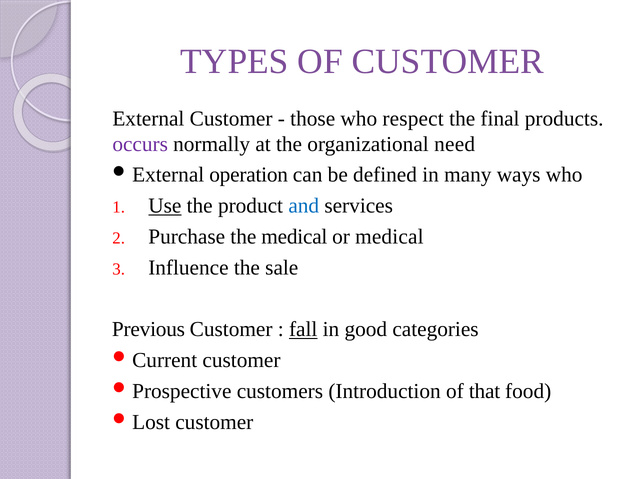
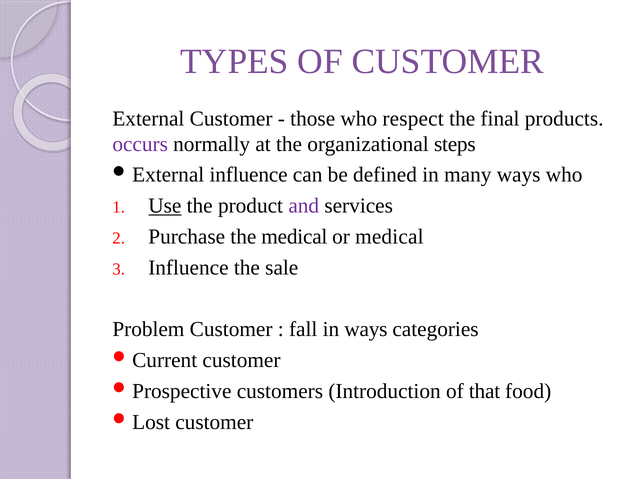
need: need -> steps (455, 144)
operation: operation -> influence (249, 175)
and colour: blue -> purple (304, 206)
Previous: Previous -> Problem (148, 330)
fall underline: present -> none (303, 330)
in good: good -> ways (366, 330)
